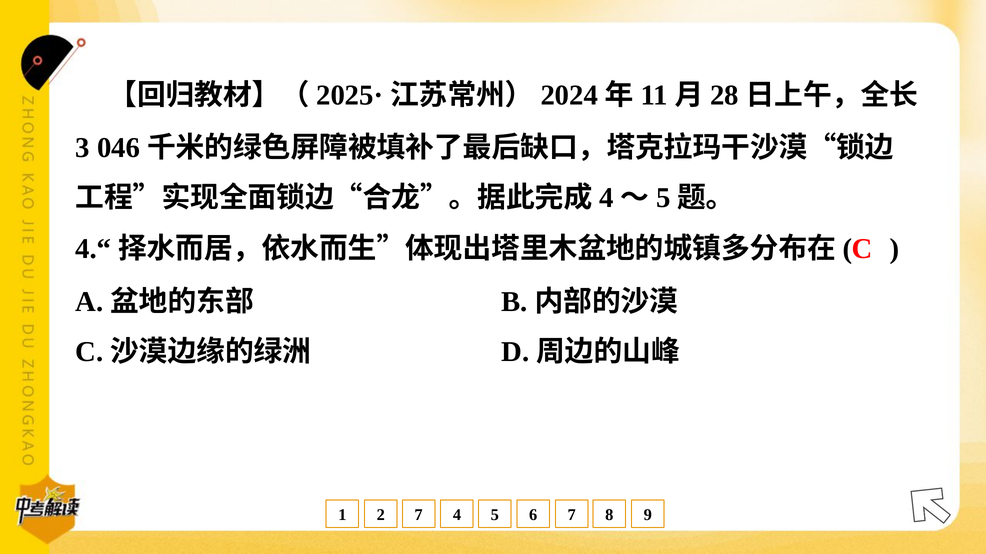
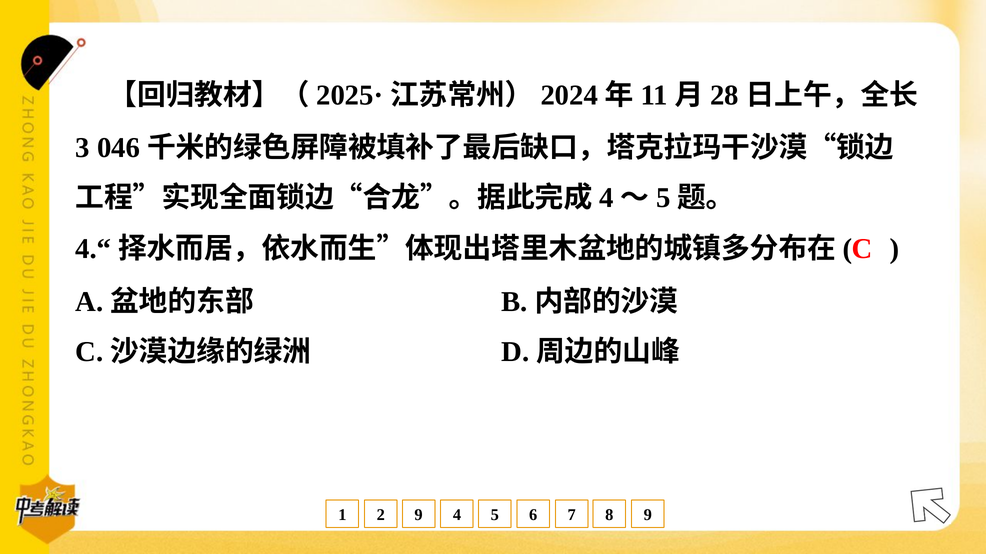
7: 7 -> 9 (419, 515)
